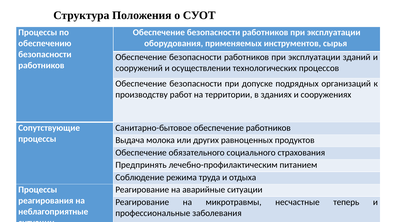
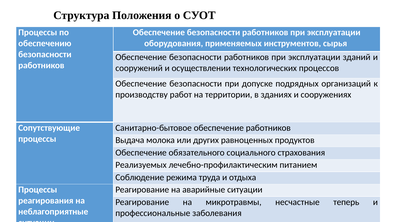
Предпринять: Предпринять -> Реализуемых (141, 165)
